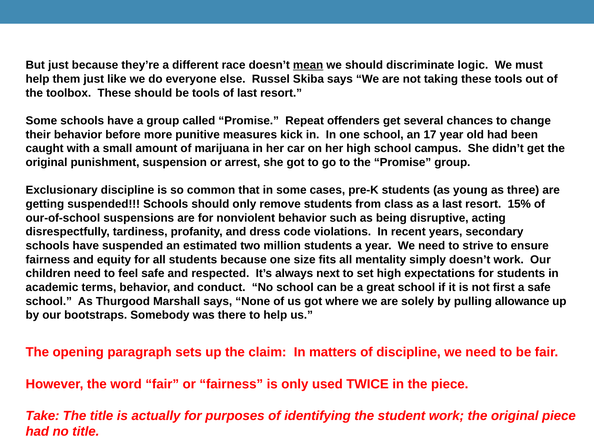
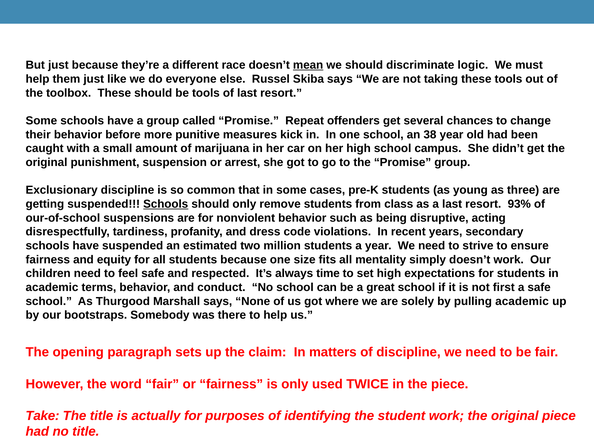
17: 17 -> 38 (430, 134)
Schools underline: none -> present (166, 204)
15%: 15% -> 93% (519, 204)
next: next -> time (328, 273)
pulling allowance: allowance -> academic (522, 301)
